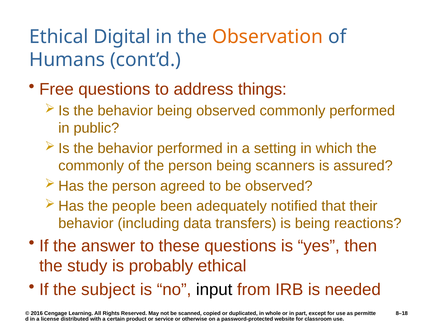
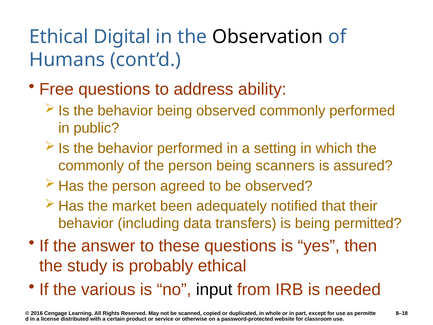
Observation colour: orange -> black (268, 37)
things: things -> ability (262, 89)
people: people -> market (134, 206)
reactions: reactions -> permitted (368, 223)
subject: subject -> various (108, 289)
